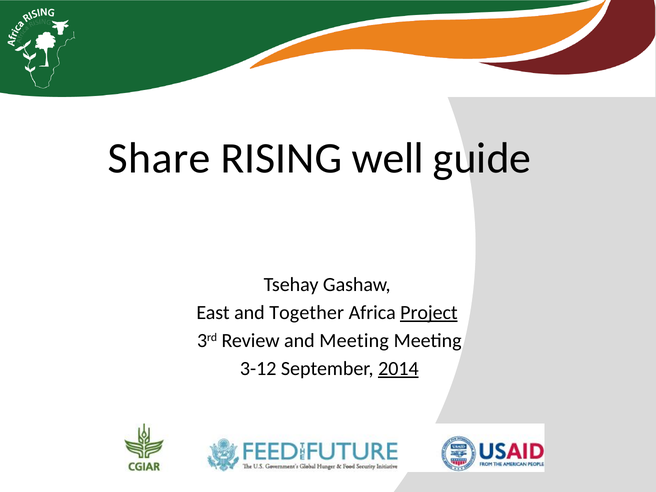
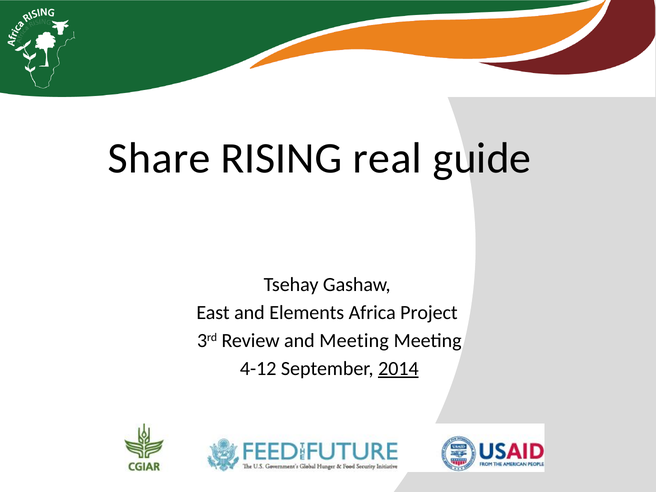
well: well -> real (387, 158)
Together: Together -> Elements (307, 313)
Project underline: present -> none (429, 313)
3-12: 3-12 -> 4-12 (258, 369)
